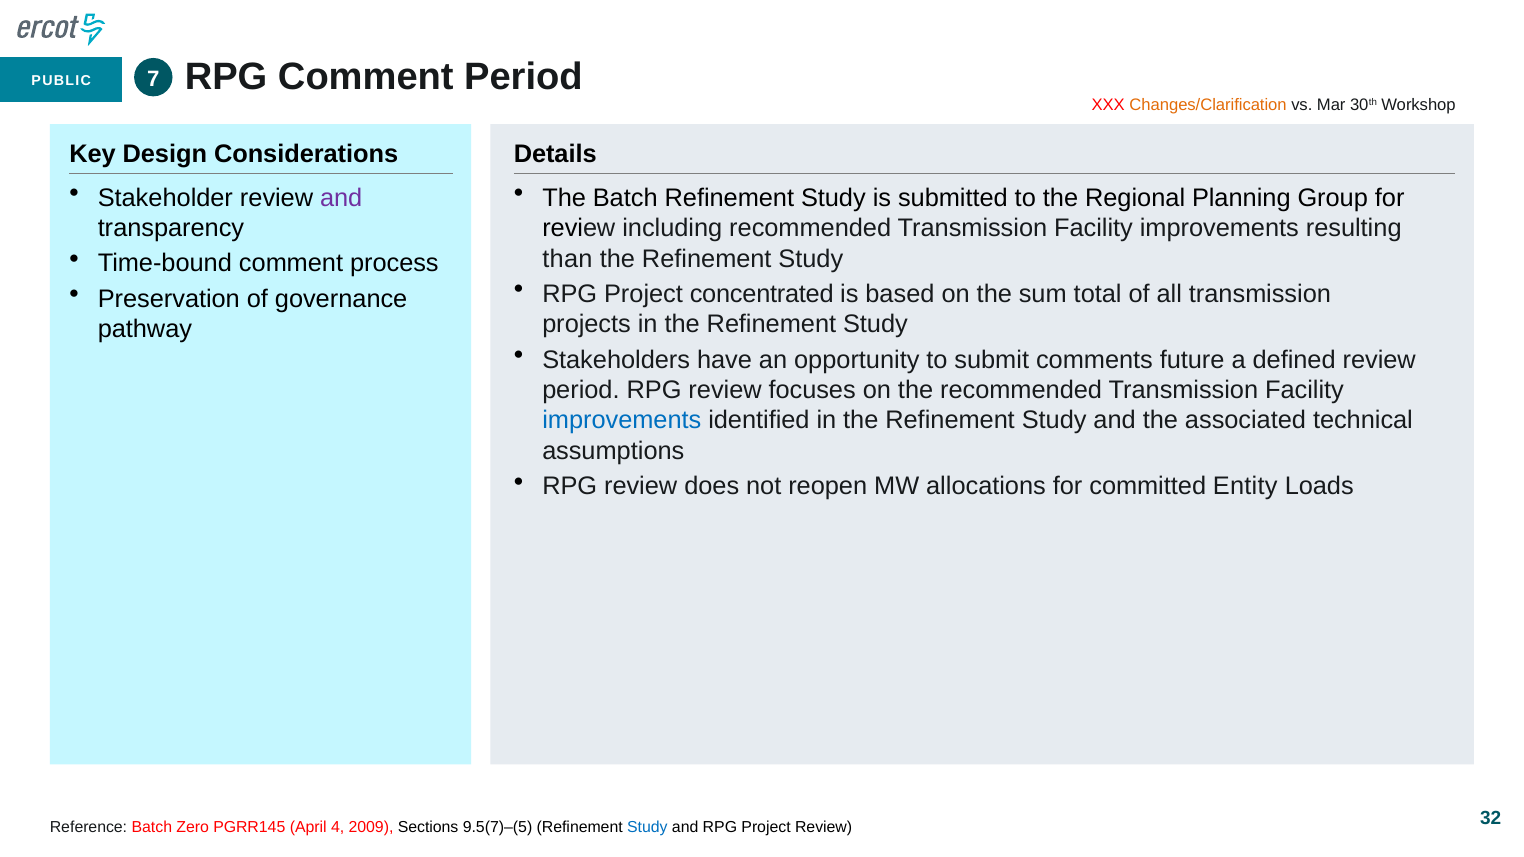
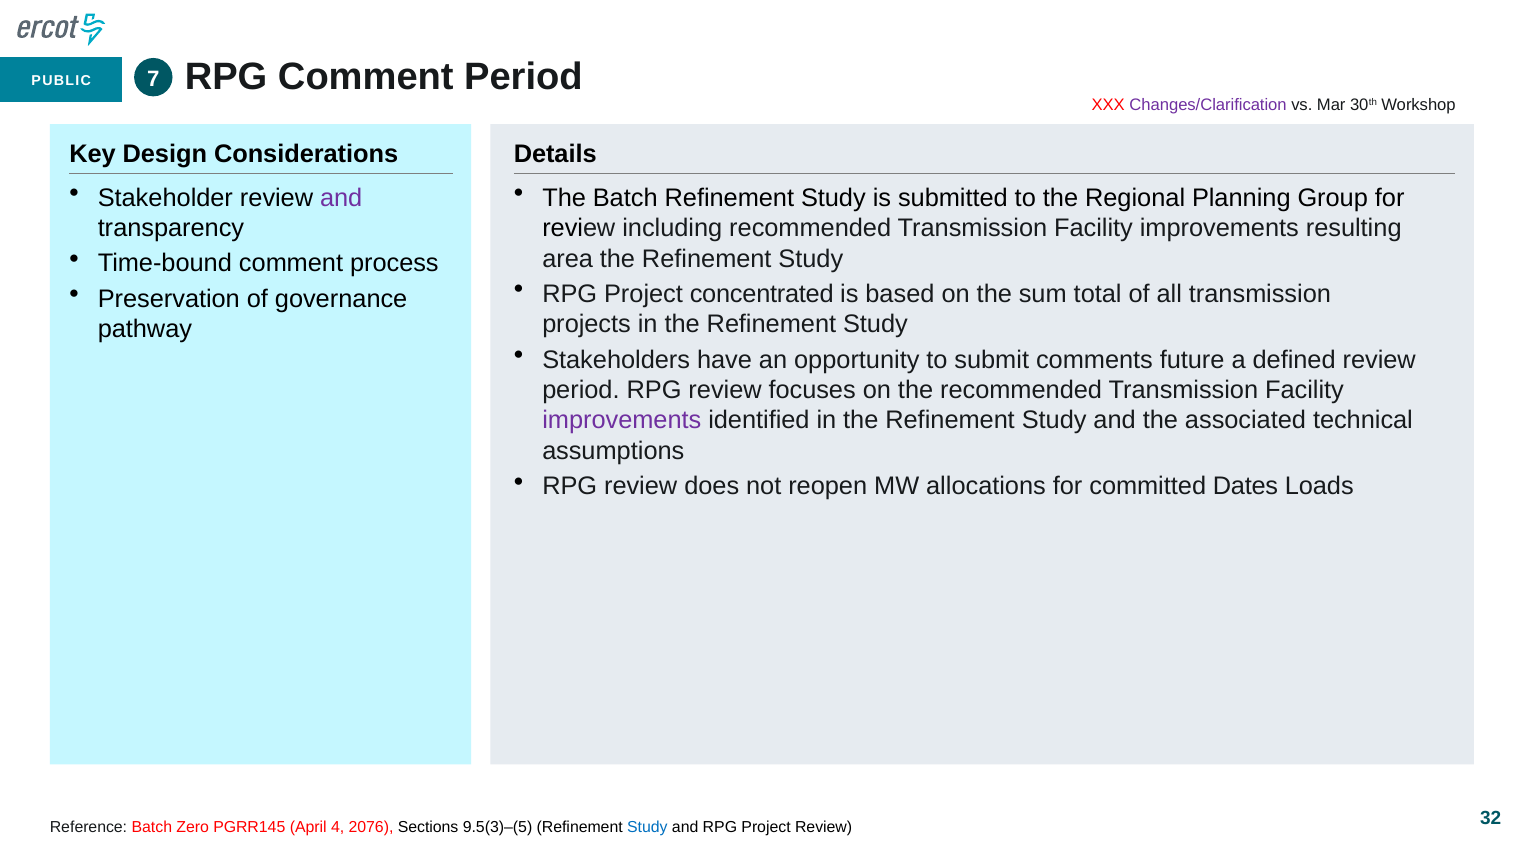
Changes/Clarification colour: orange -> purple (1208, 105)
than: than -> area (568, 259)
improvements colour: blue -> purple (622, 421)
Entity: Entity -> Dates (1246, 486)
2009: 2009 -> 2076 (371, 828)
9.5(7)–(5: 9.5(7)–(5 -> 9.5(3)–(5 (498, 828)
